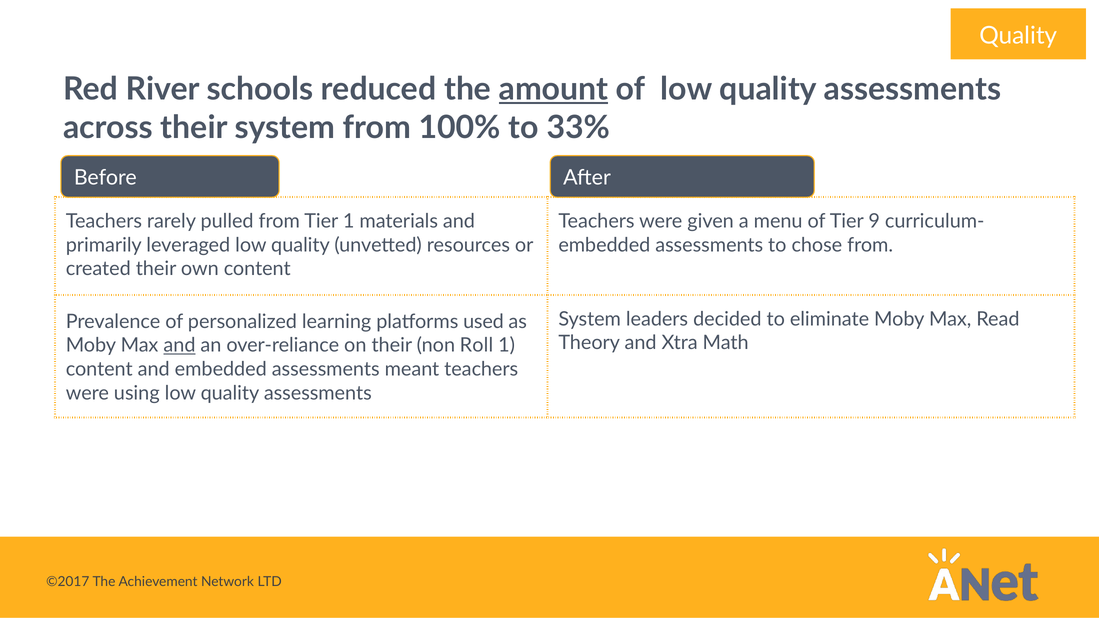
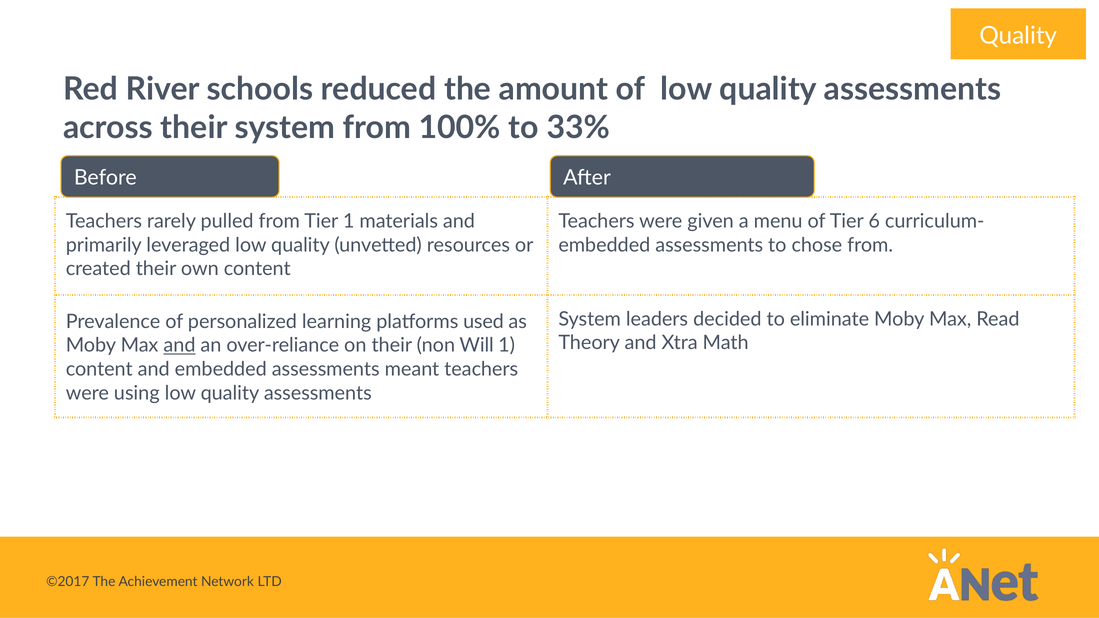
amount underline: present -> none (554, 89)
9: 9 -> 6 (874, 221)
Roll: Roll -> Will (477, 346)
